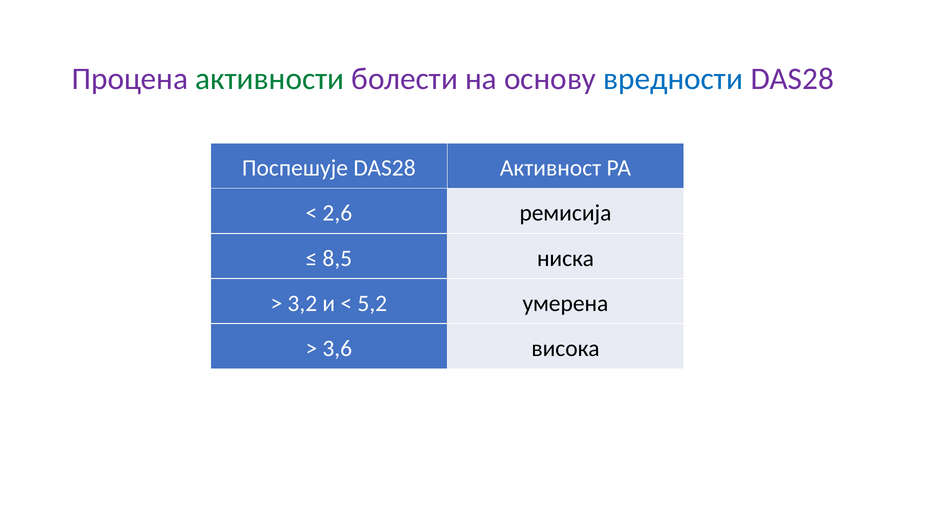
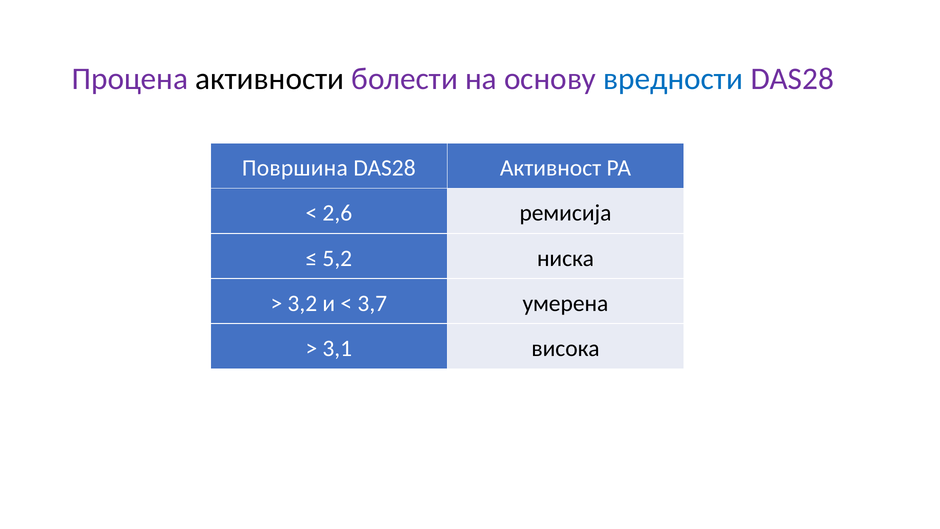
активности colour: green -> black (270, 79)
Поспешује: Поспешује -> Површина (295, 168)
8,5: 8,5 -> 5,2 (337, 258)
5,2: 5,2 -> 3,7 (372, 303)
3,6: 3,6 -> 3,1 (337, 348)
